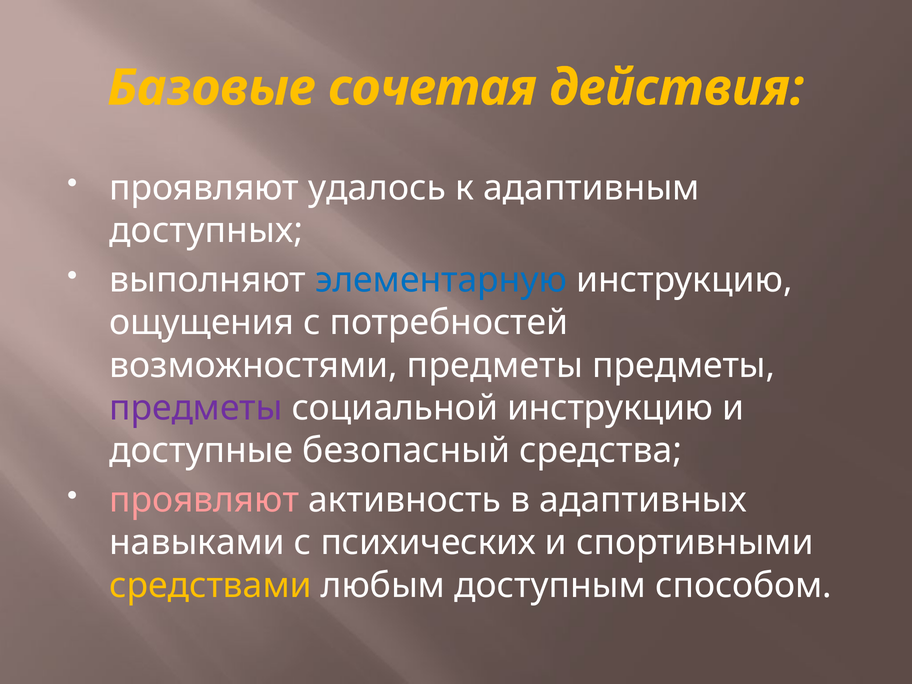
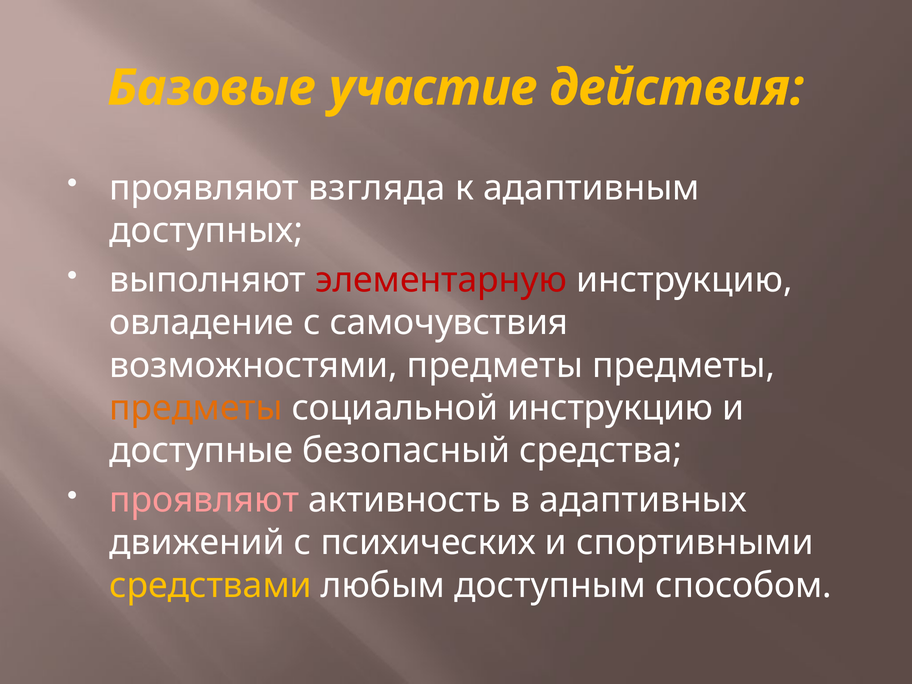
сочетая: сочетая -> участие (433, 88)
удалось: удалось -> взгляда (377, 188)
элементарную colour: blue -> red (441, 280)
ощущения: ощущения -> овладение (202, 323)
потребностей: потребностей -> самочувствия (449, 323)
предметы colour: purple -> orange (196, 408)
навыками: навыками -> движений (197, 543)
